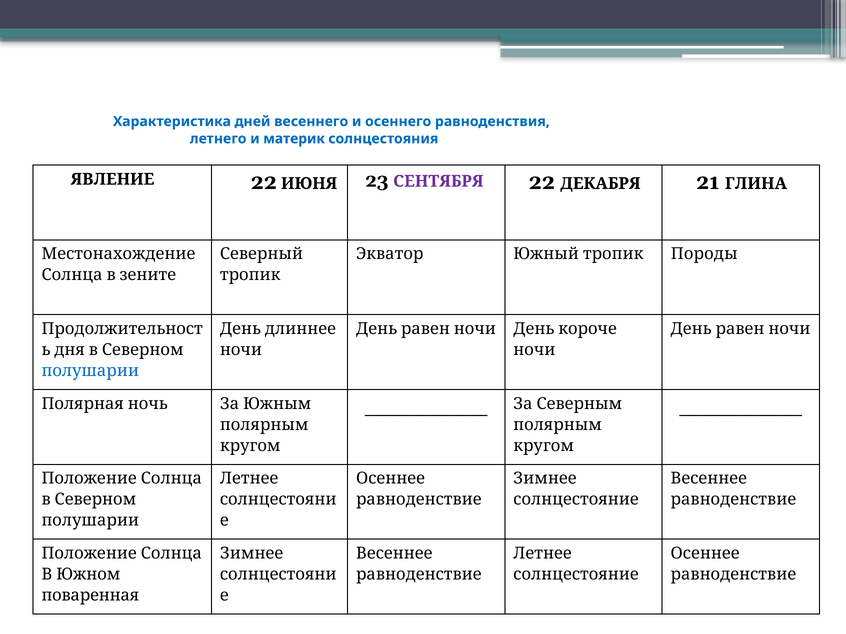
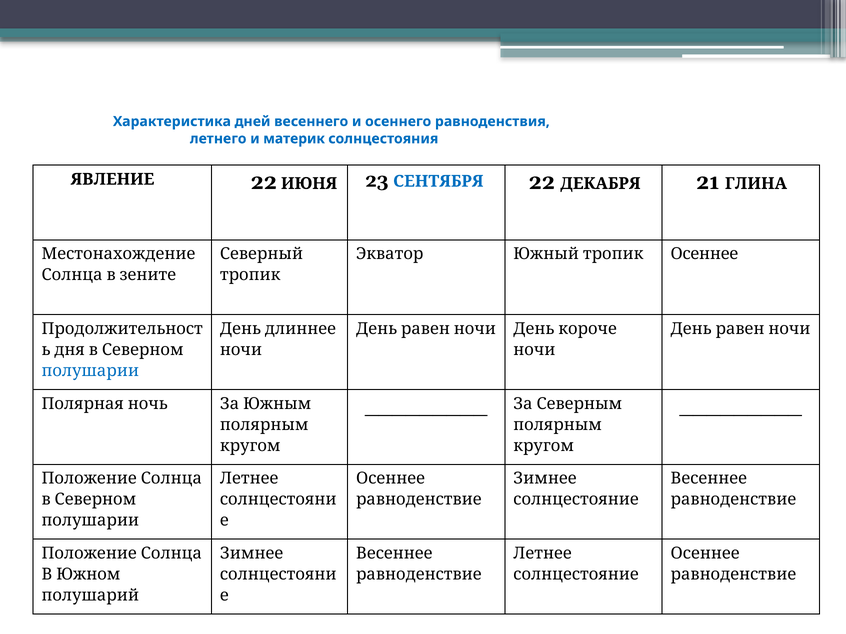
СЕНТЯБРЯ colour: purple -> blue (438, 181)
Породы: Породы -> Осеннее (704, 254)
поваренная: поваренная -> полушарий (90, 596)
